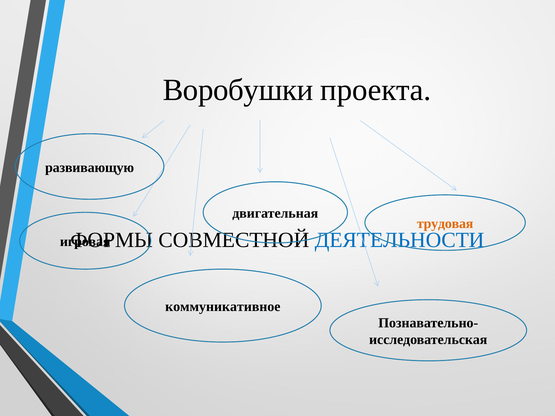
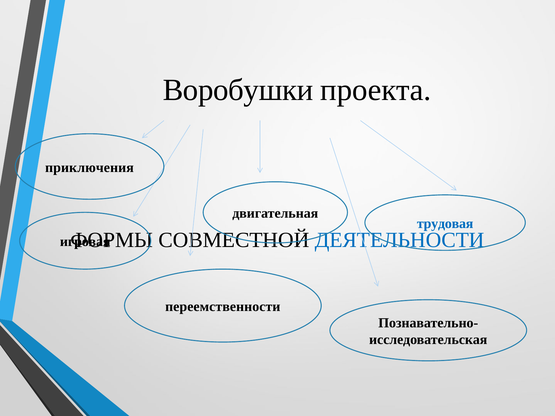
развивающую: развивающую -> приключения (89, 168)
трудовая colour: orange -> blue (445, 224)
коммуникативное: коммуникативное -> переемственности (223, 307)
